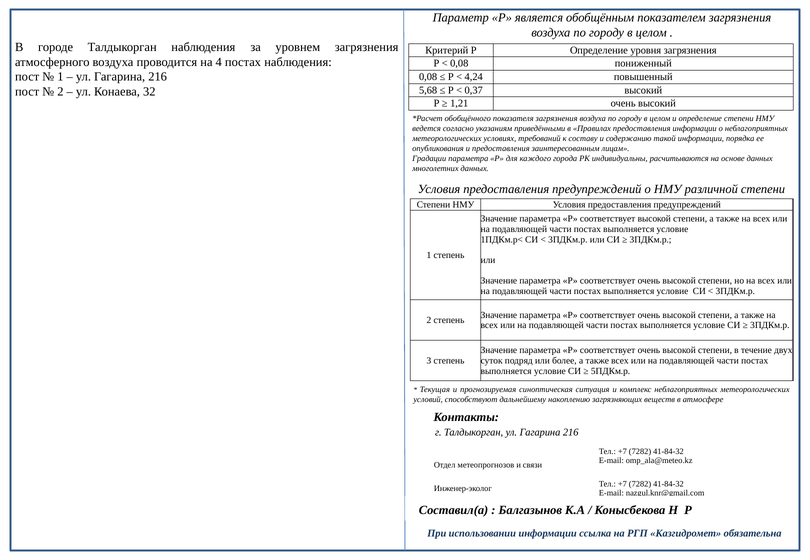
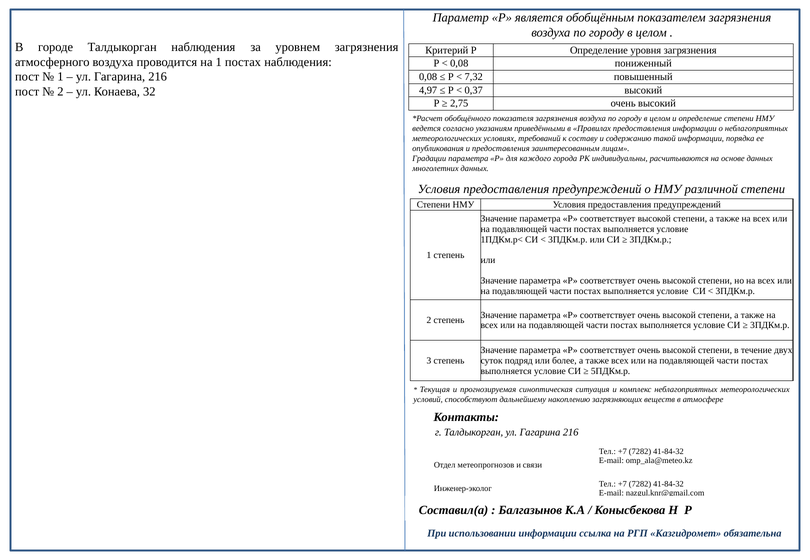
на 4: 4 -> 1 (219, 62)
4,24: 4,24 -> 7,32 (474, 77)
5,68: 5,68 -> 4,97 (428, 90)
1,21: 1,21 -> 2,75 (459, 104)
